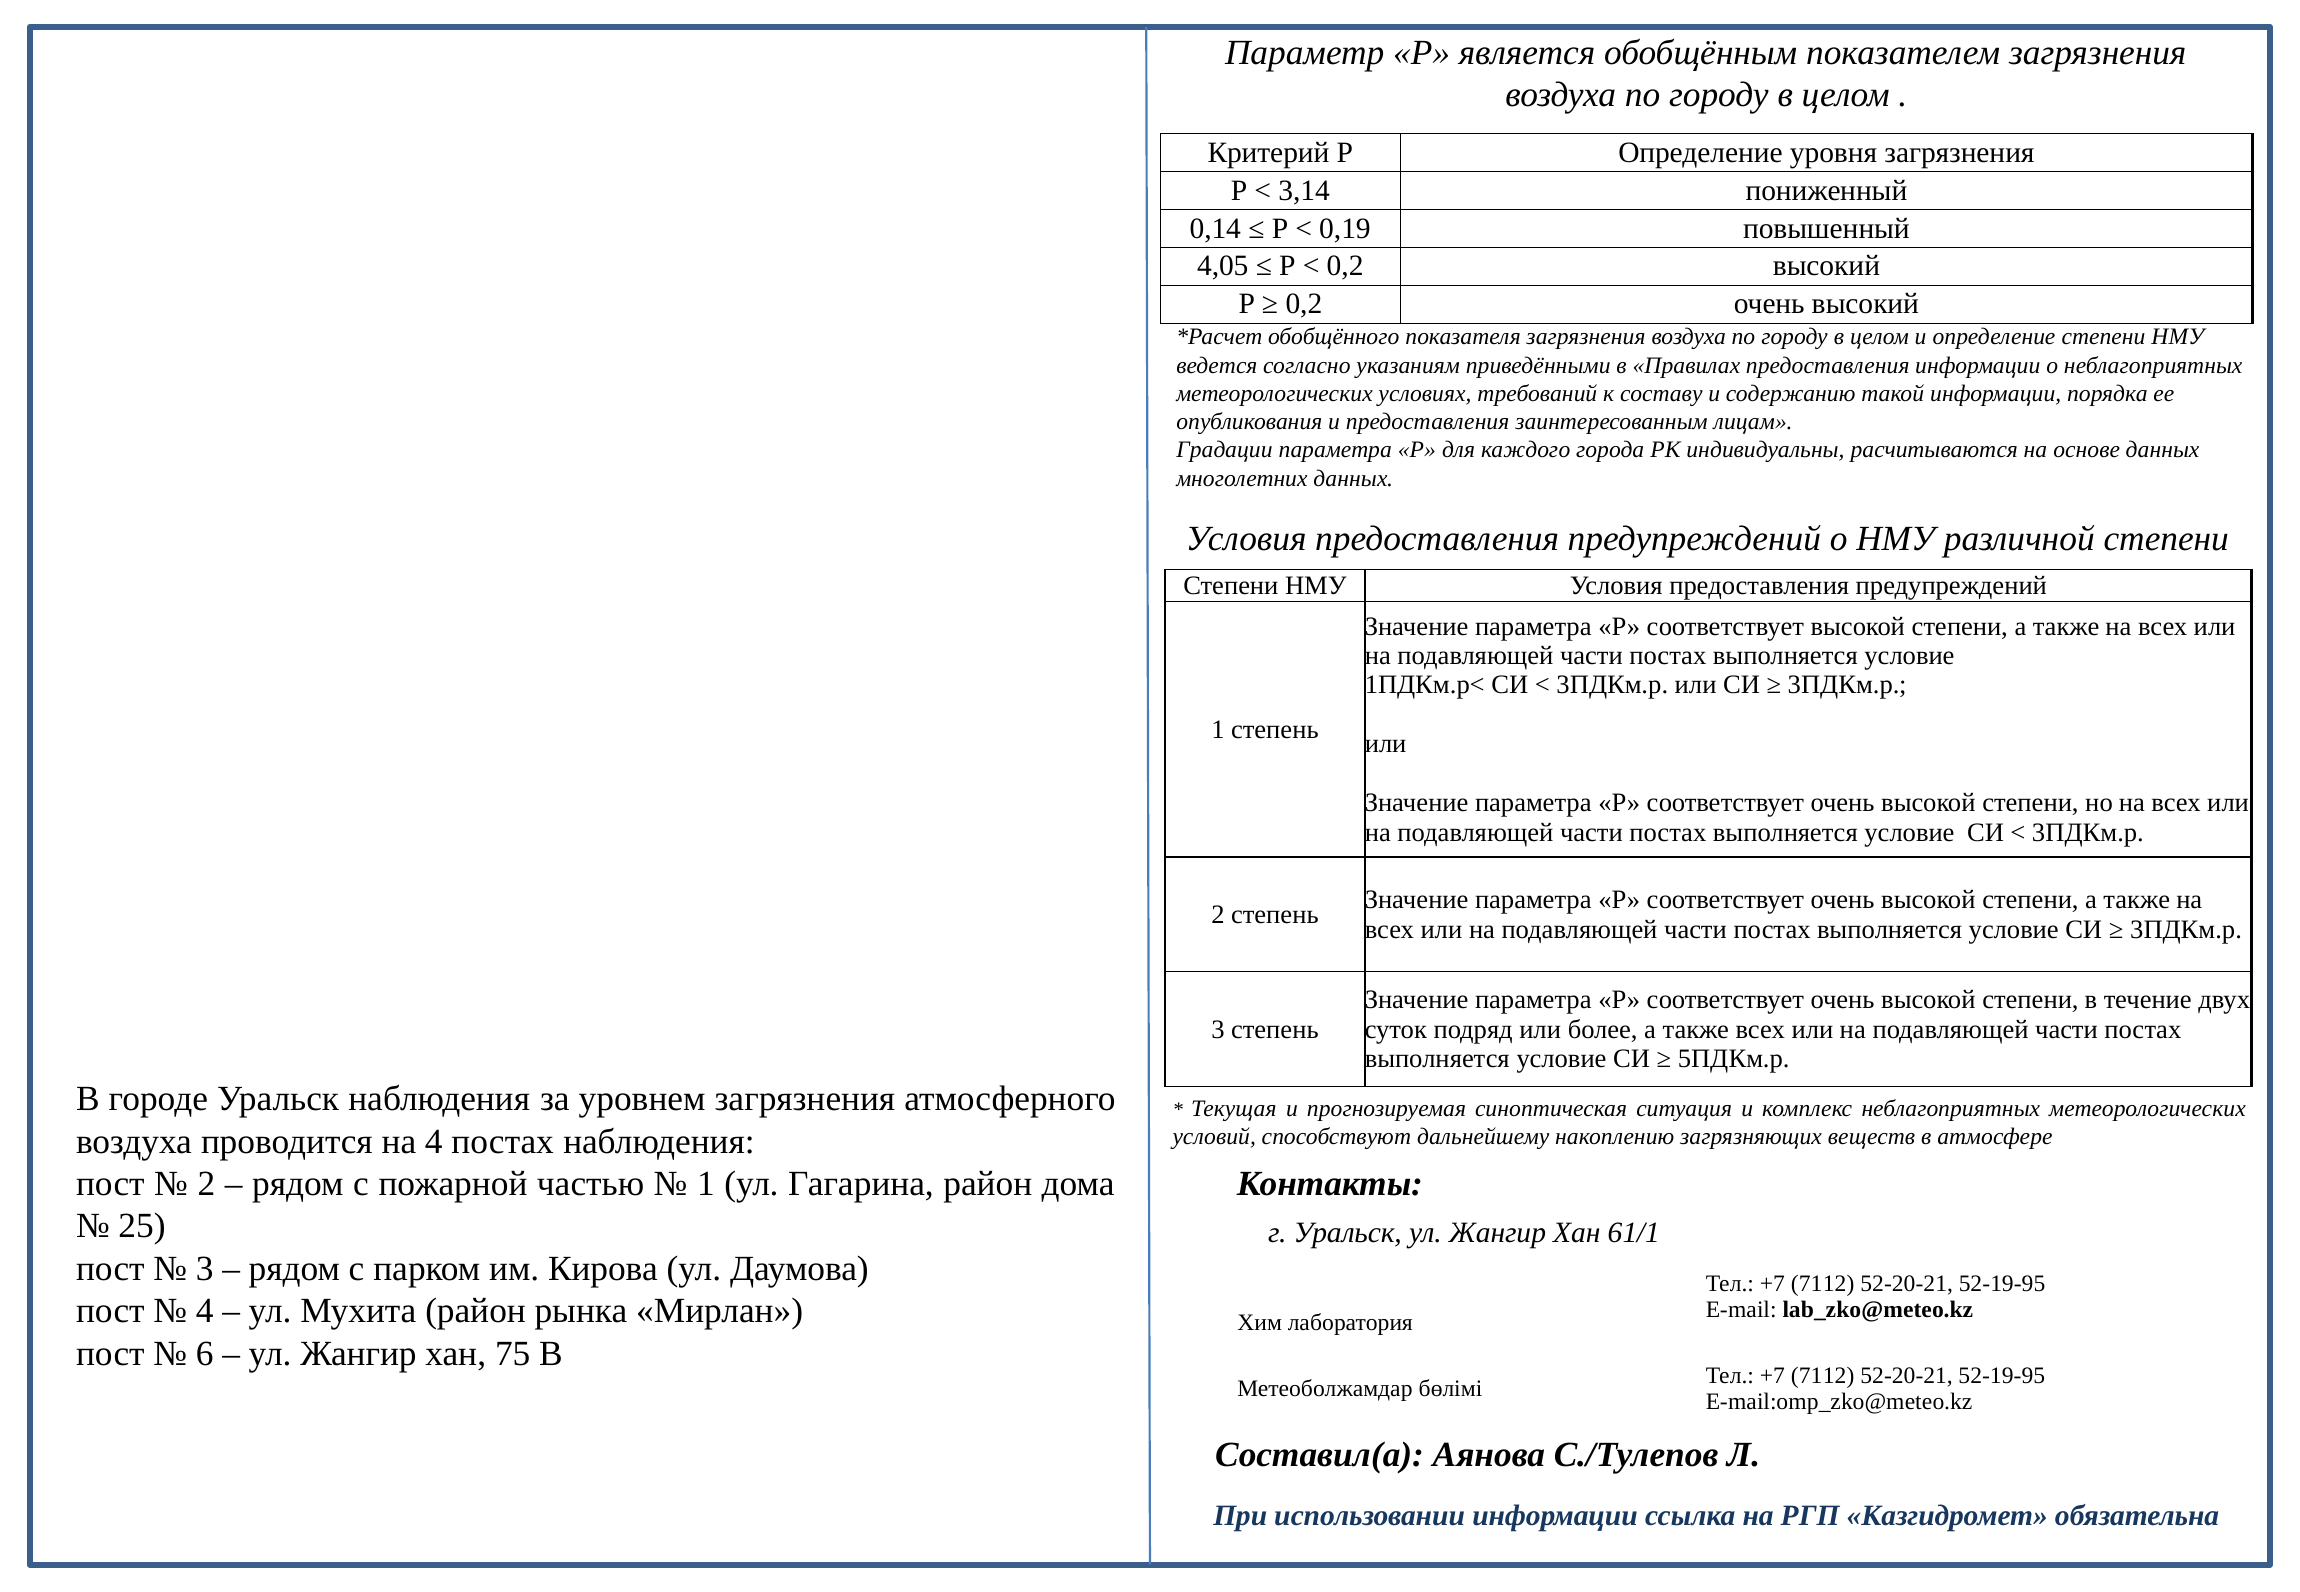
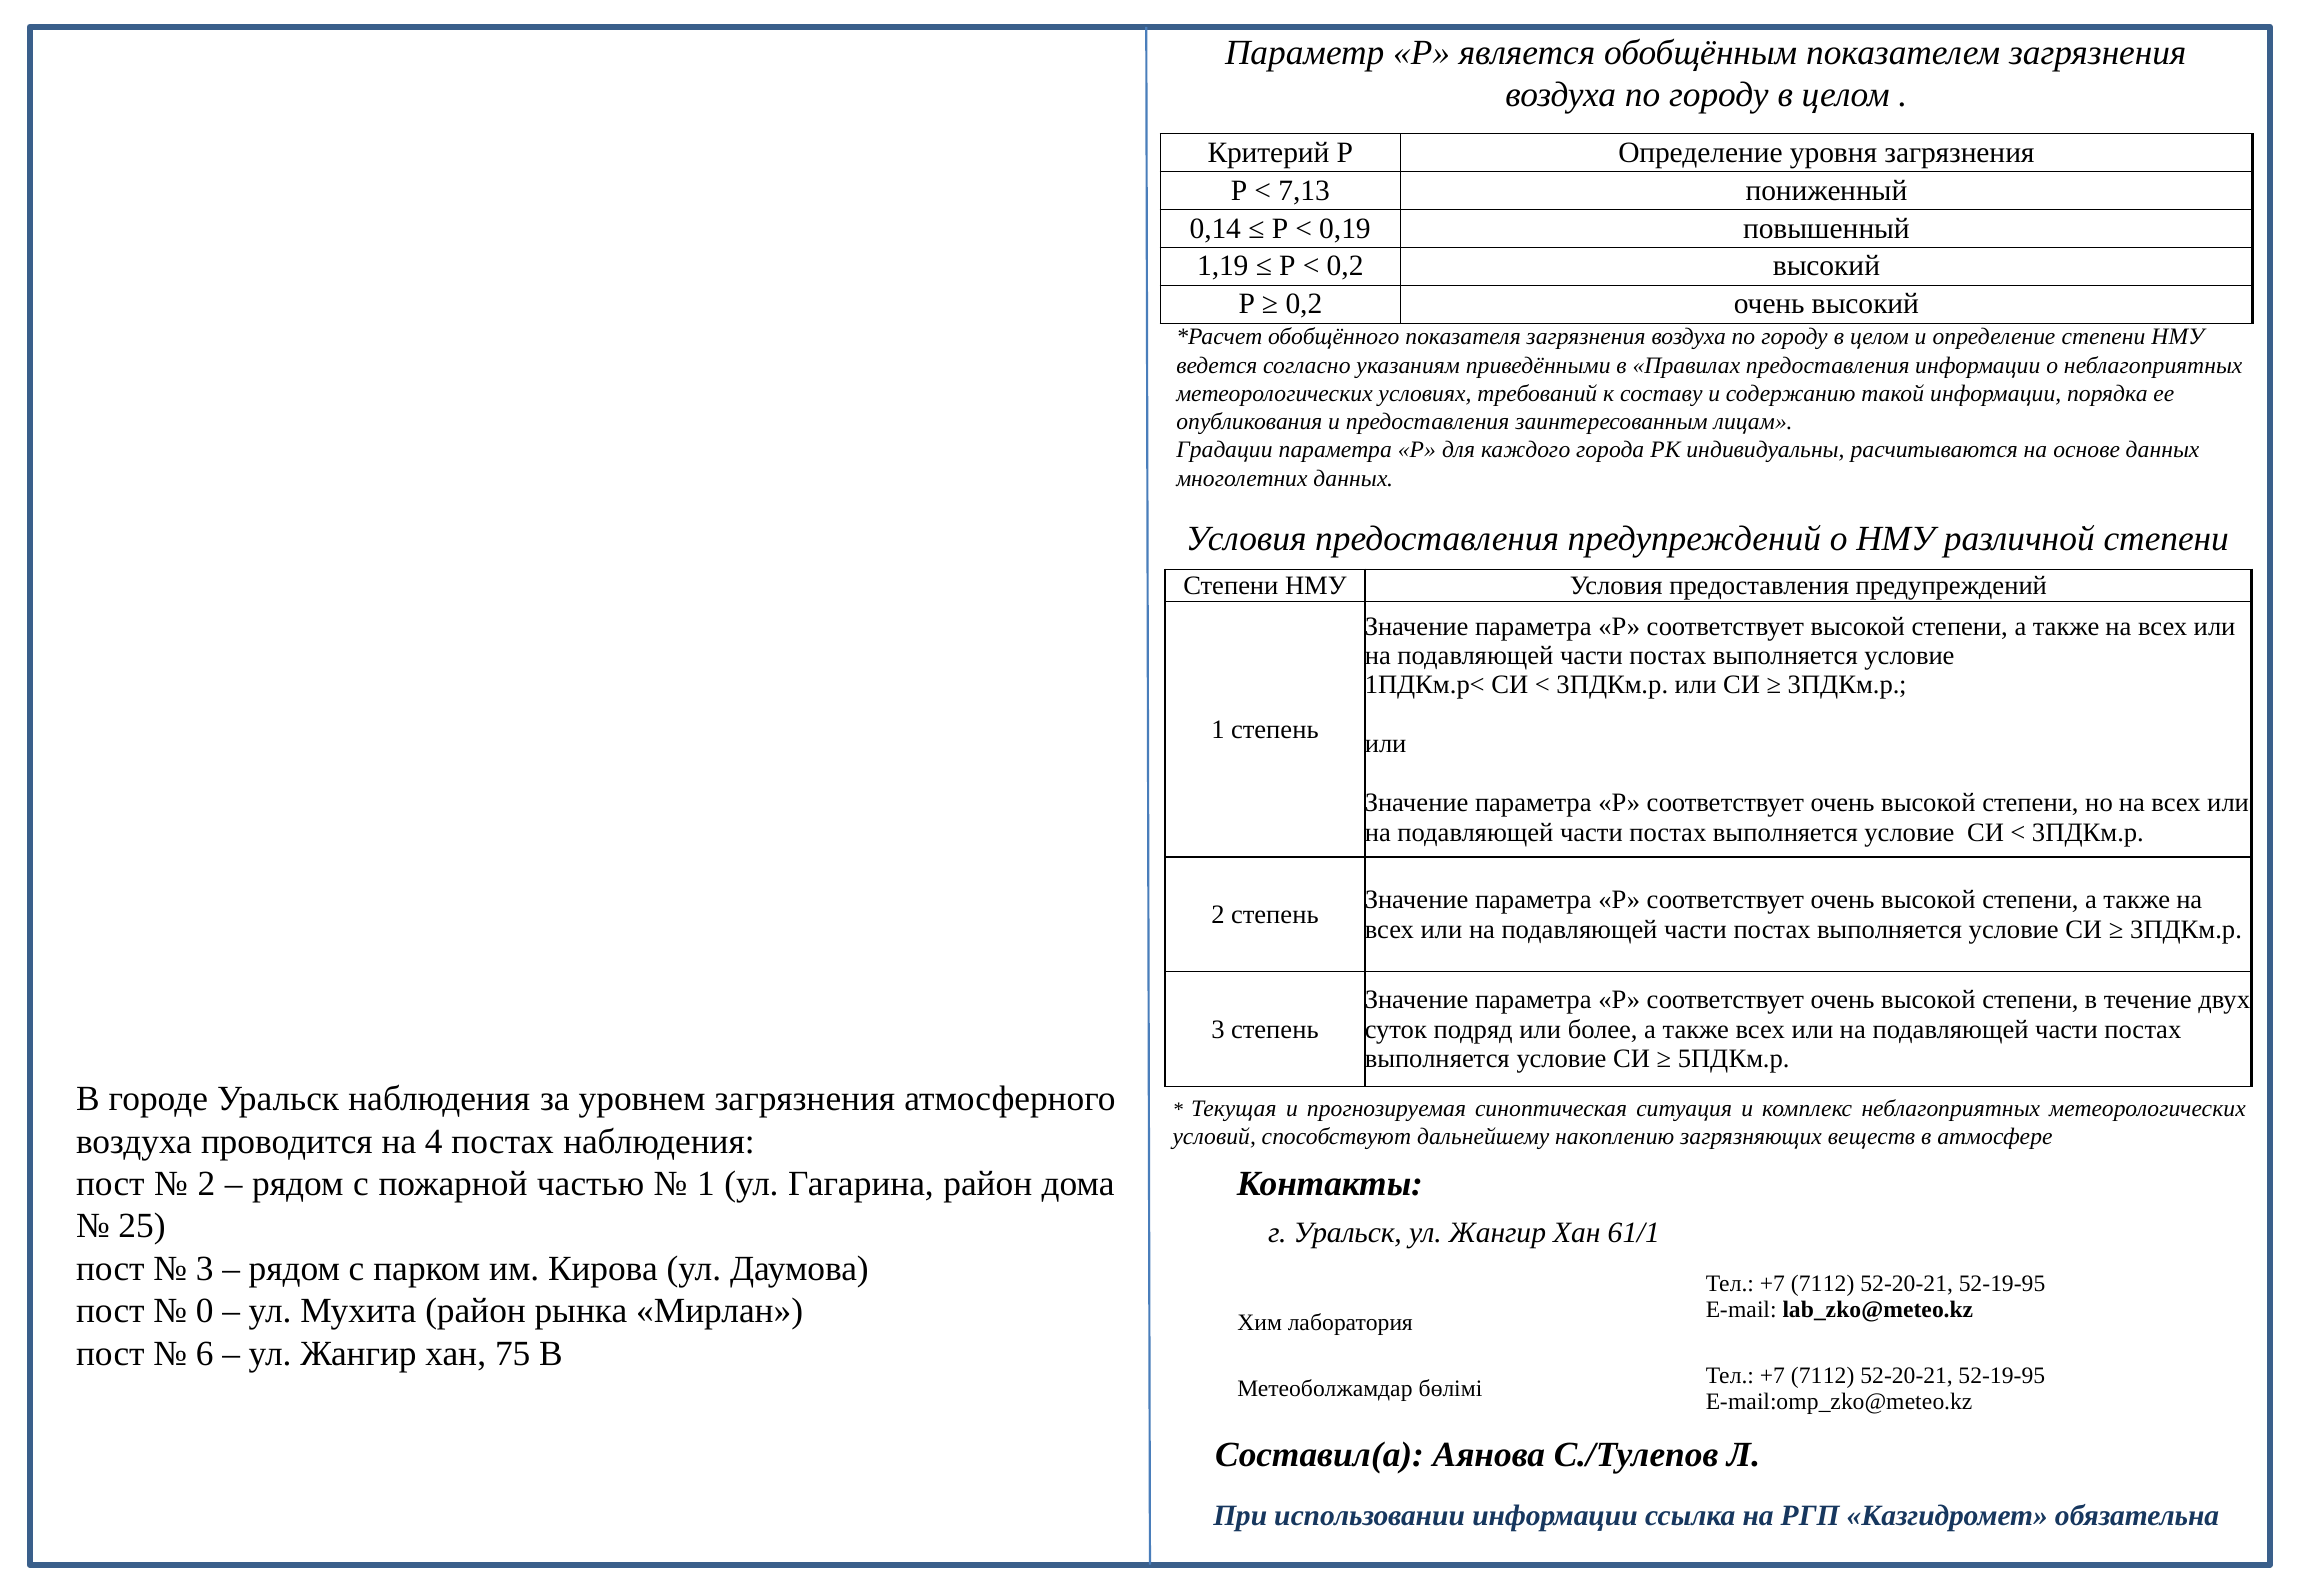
3,14: 3,14 -> 7,13 (1304, 190)
4,05: 4,05 -> 1,19 (1223, 266)
4: 4 -> 0 (205, 1311)
